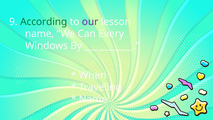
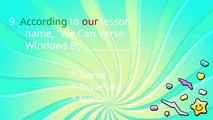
our colour: purple -> red (90, 22)
Every: Every -> Verse (111, 34)
When: When -> Name (93, 75)
